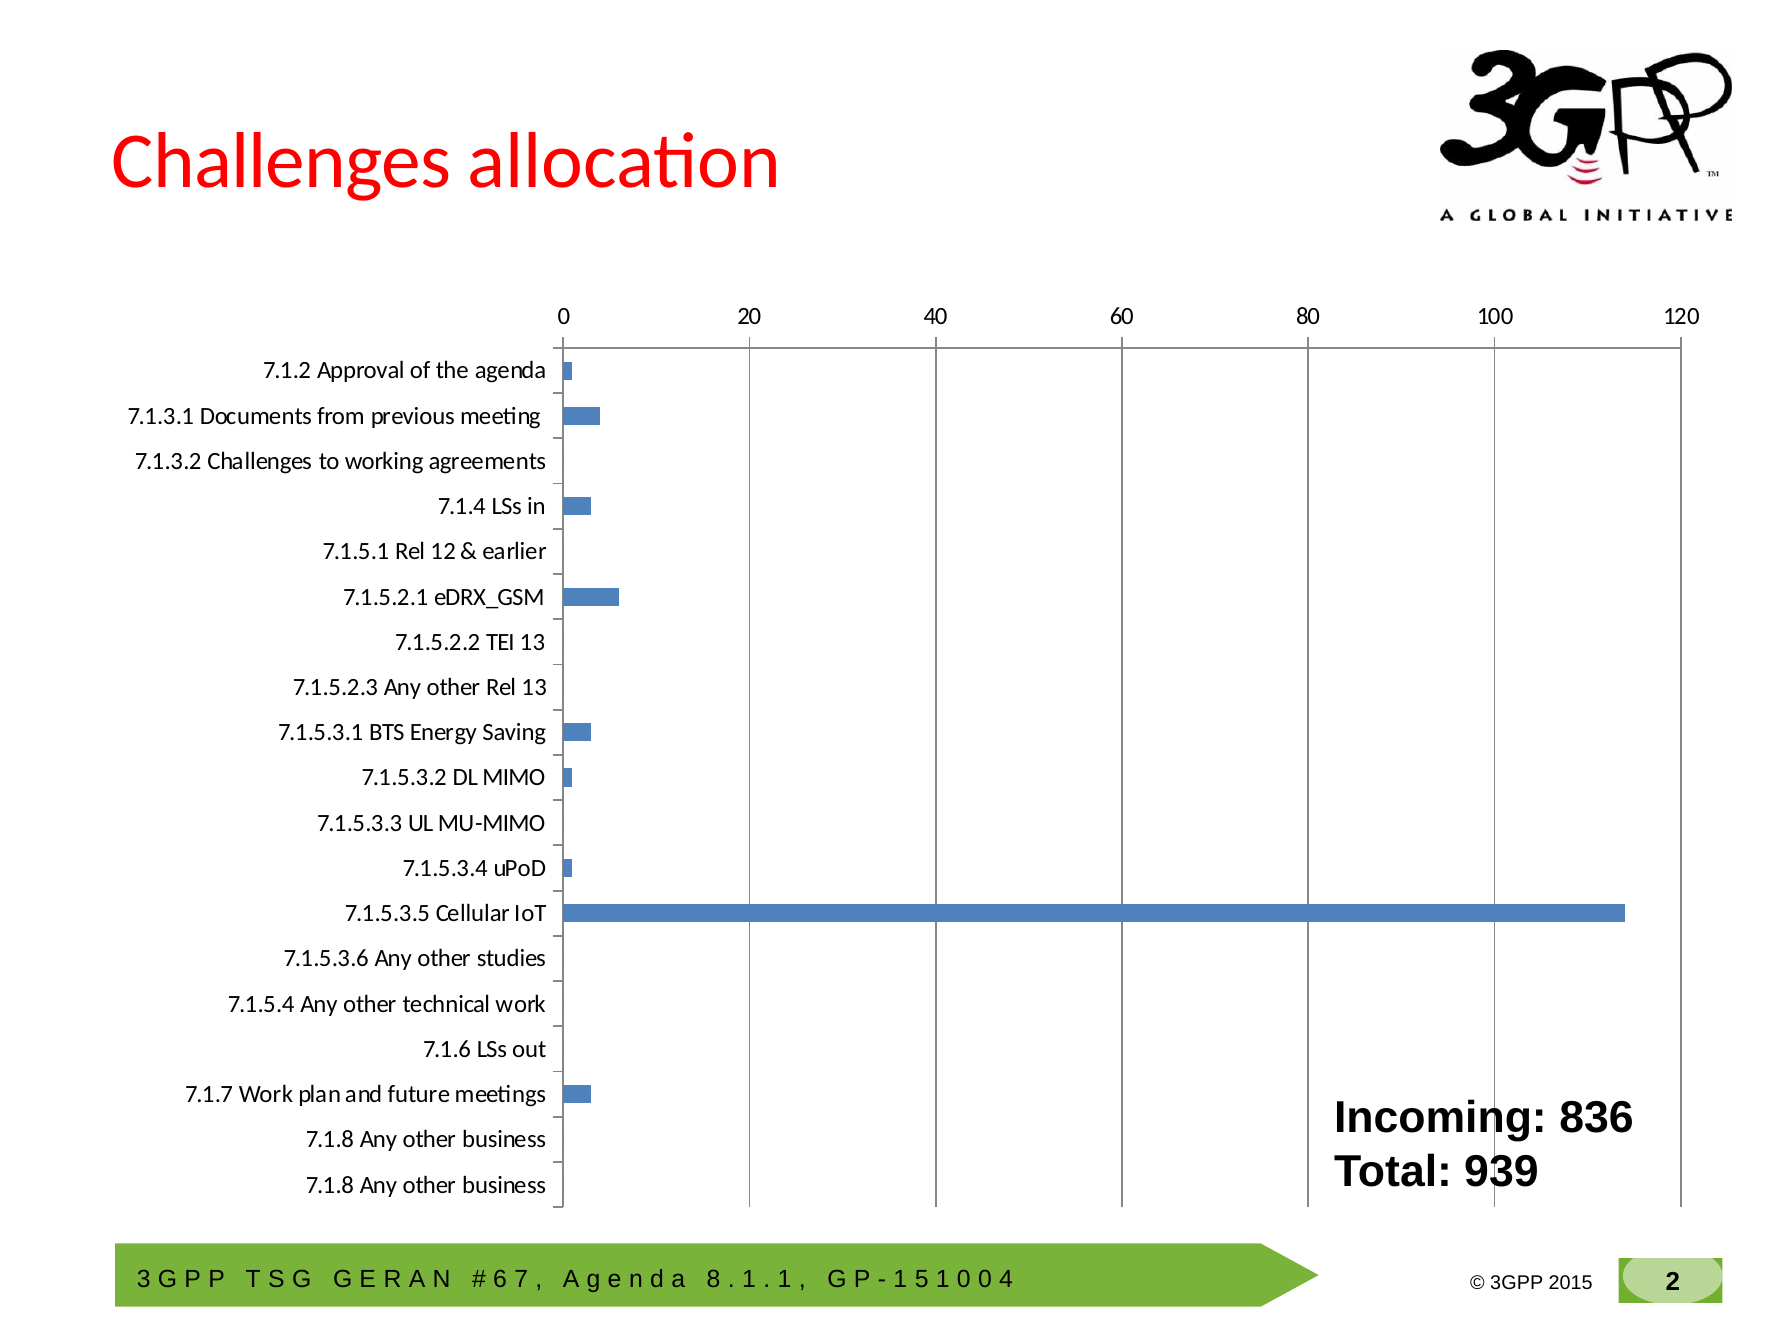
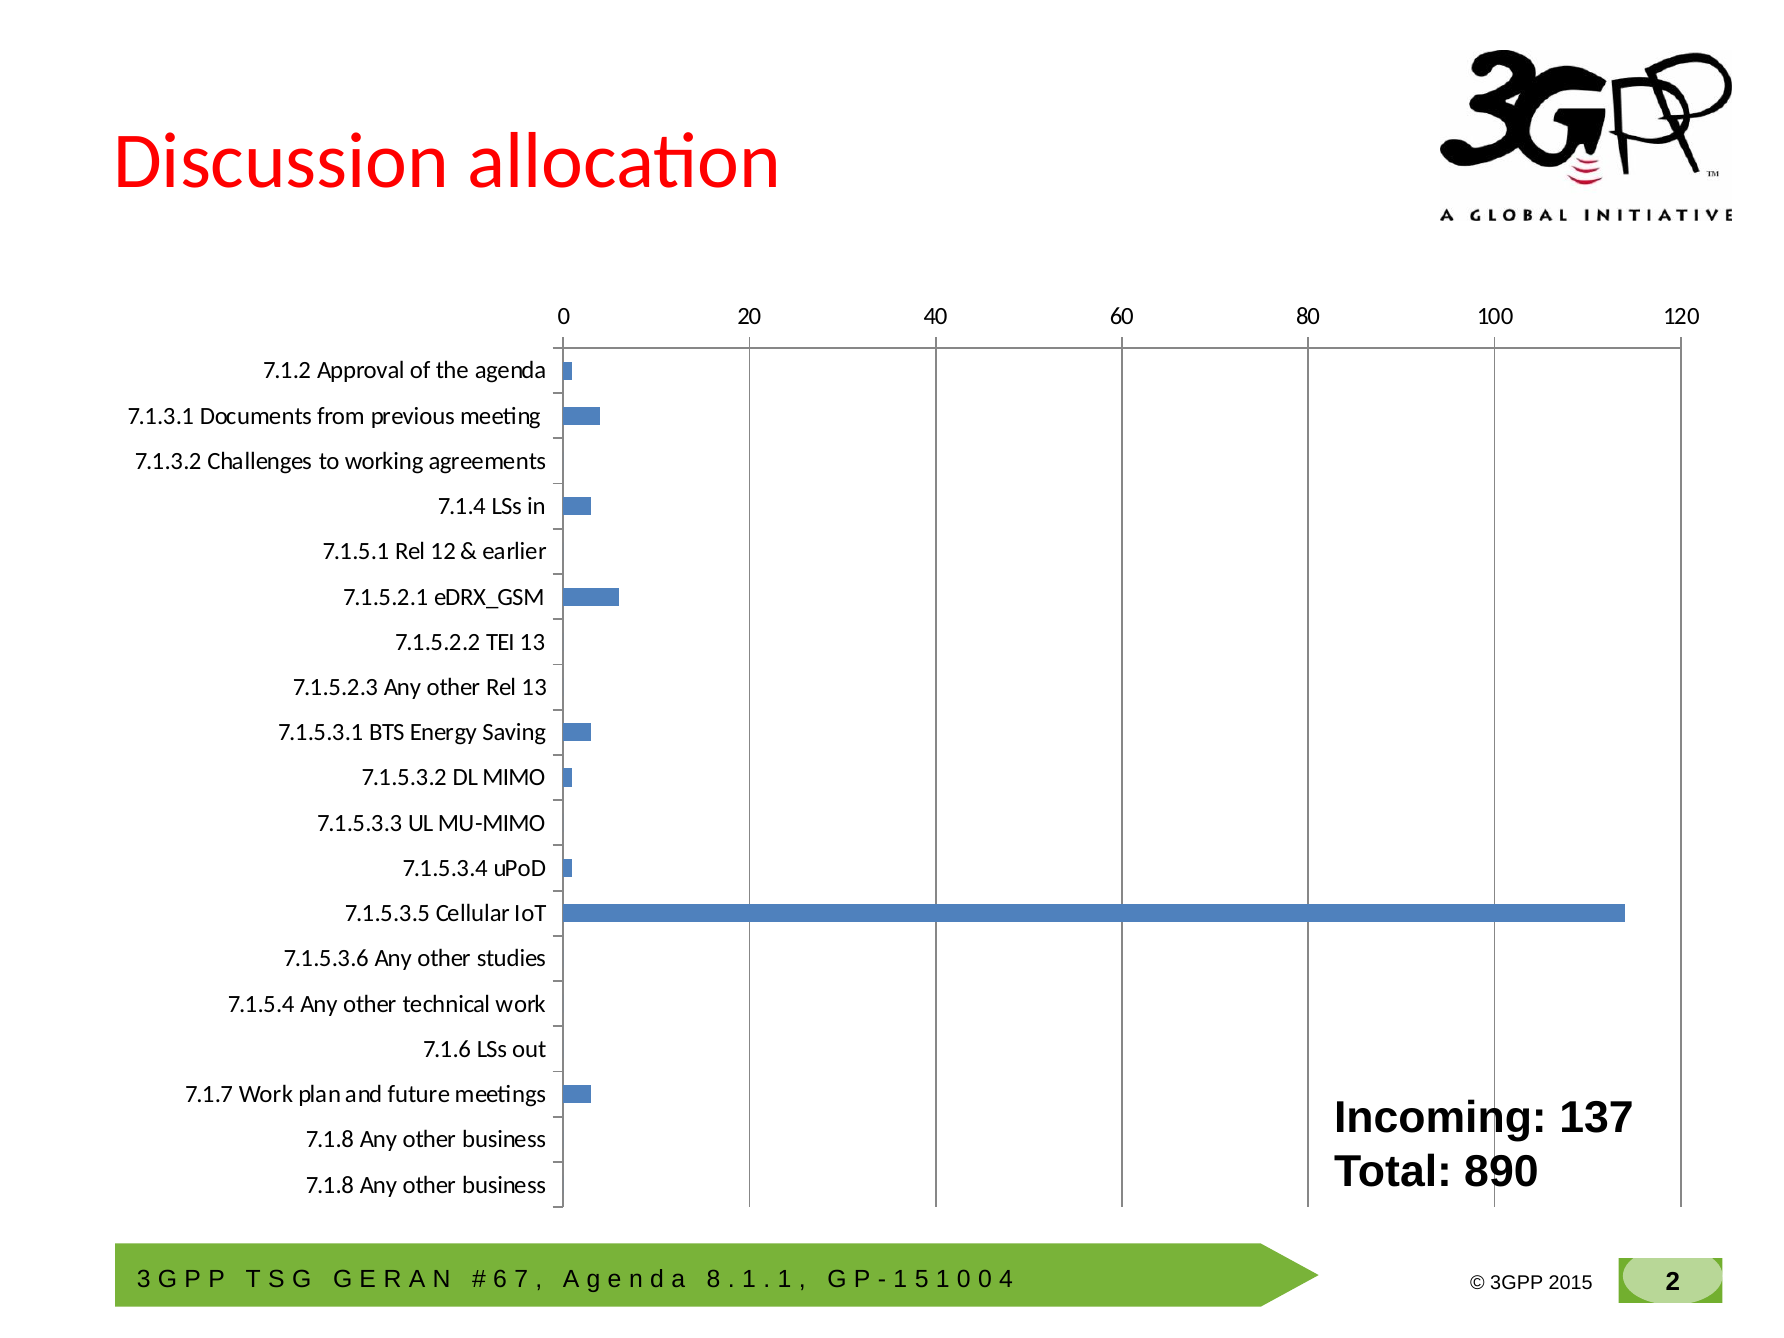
Challenges: Challenges -> Discussion (281, 162)
836: 836 -> 137 (1596, 1118)
939: 939 -> 890 (1501, 1171)
